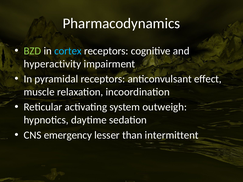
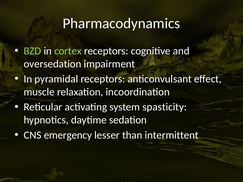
cortex colour: light blue -> light green (68, 51)
hyperactivity: hyperactivity -> oversedation (53, 64)
outweigh: outweigh -> spasticity (165, 107)
